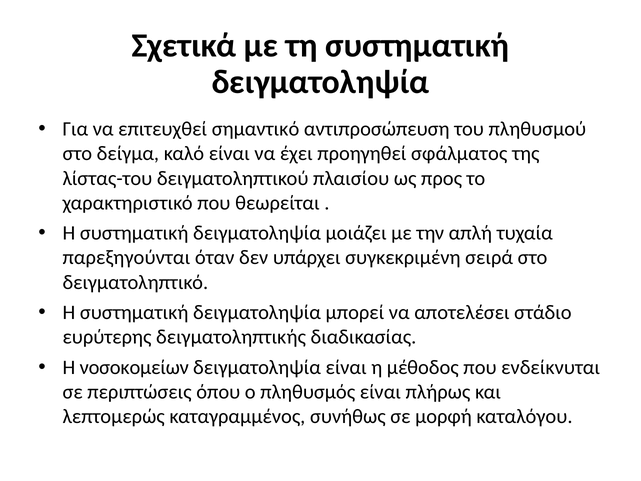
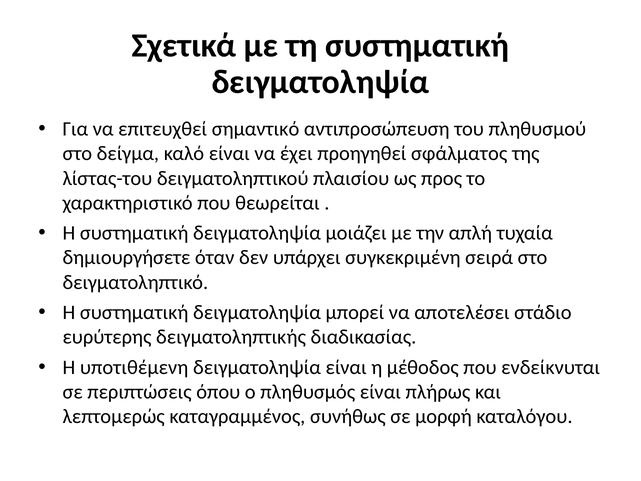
παρεξηγούνται: παρεξηγούνται -> δημιουργήσετε (126, 258)
νοσοκομείων: νοσοκομείων -> υποτιθέμενη (134, 367)
